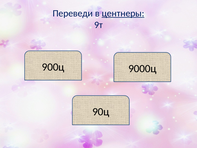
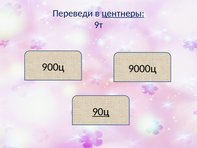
90ц underline: none -> present (101, 112)
